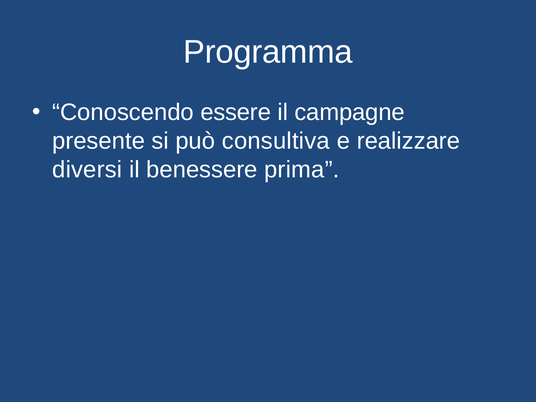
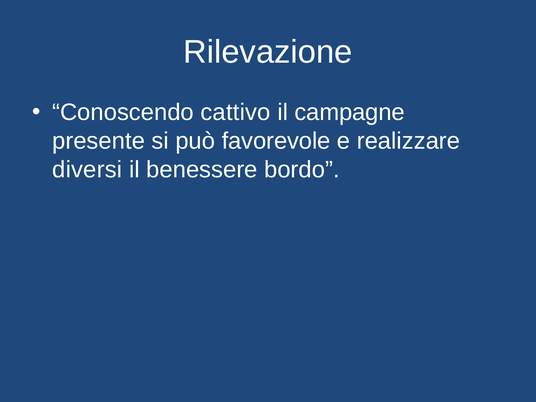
Programma: Programma -> Rilevazione (268, 52)
essere: essere -> cattivo (236, 112)
consultiva: consultiva -> favorevole (276, 141)
prima: prima -> bordo (302, 170)
